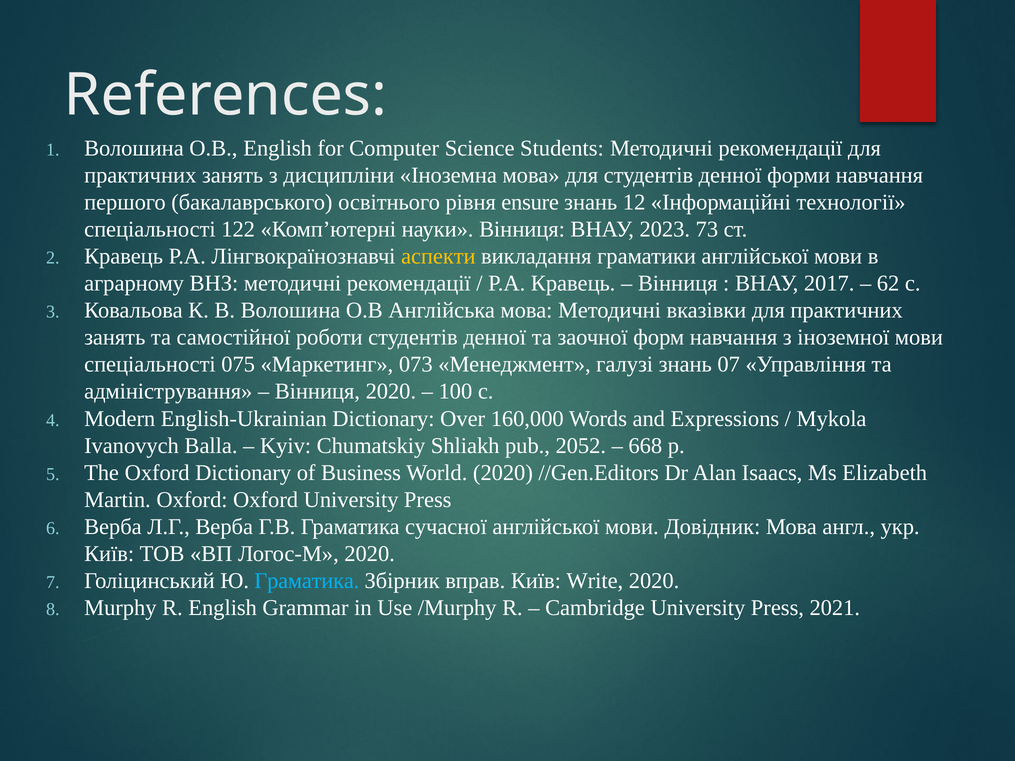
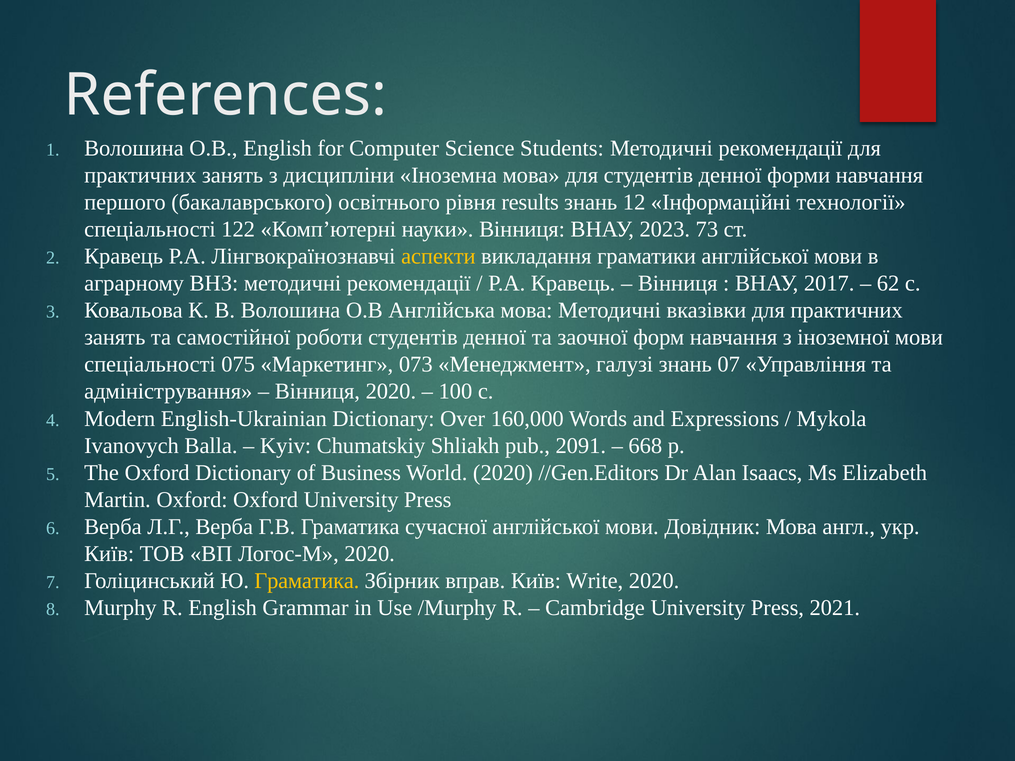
ensure: ensure -> results (530, 202)
2052: 2052 -> 2091 (581, 446)
Граматика colour: light blue -> yellow (307, 581)
